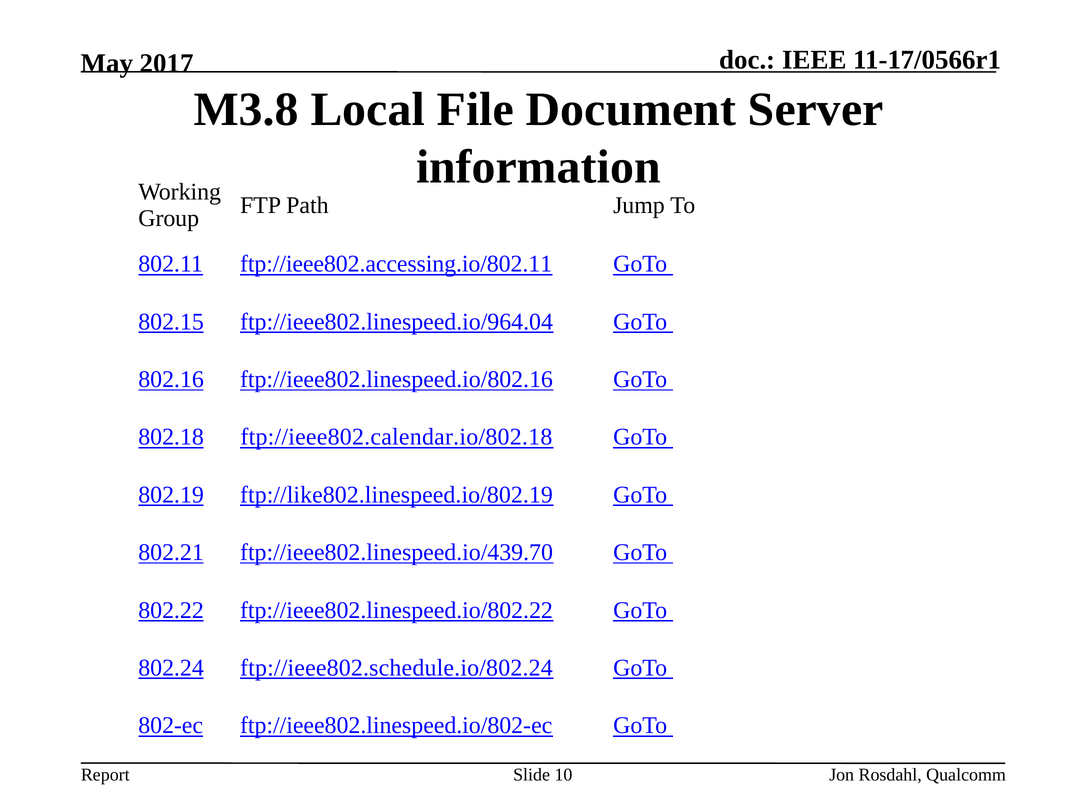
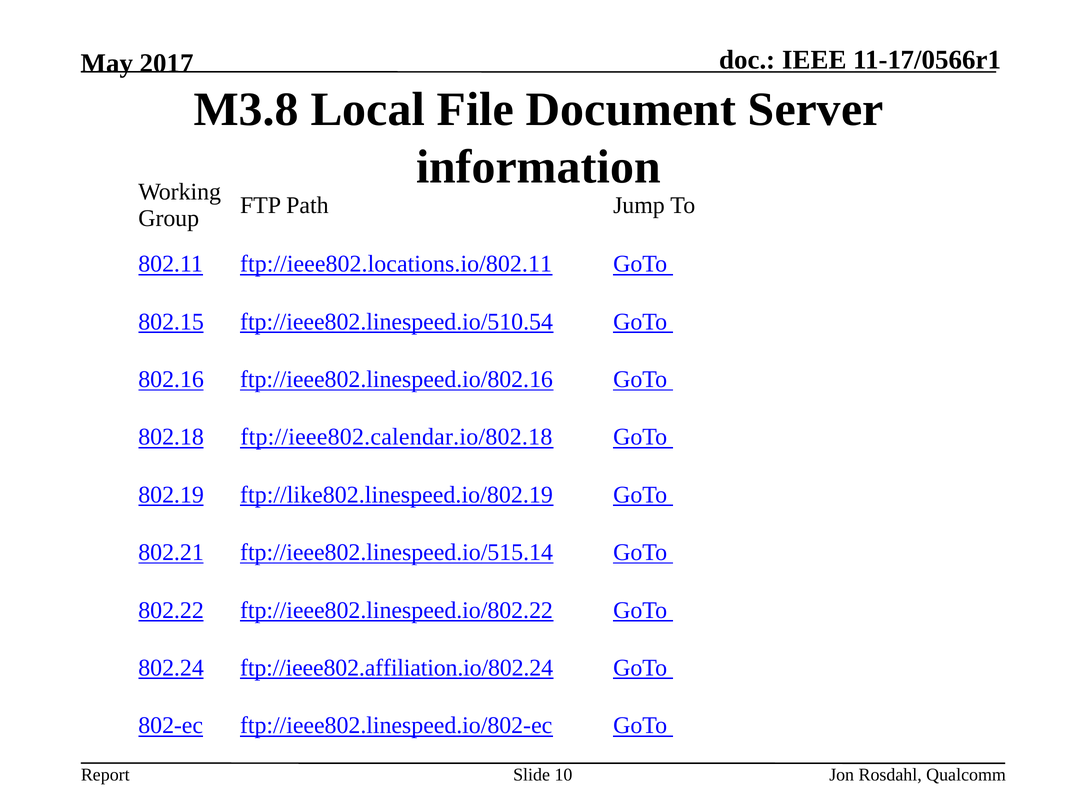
ftp://ieee802.accessing.io/802.11: ftp://ieee802.accessing.io/802.11 -> ftp://ieee802.locations.io/802.11 (396, 264)
ftp://ieee802.linespeed.io/964.04: ftp://ieee802.linespeed.io/964.04 -> ftp://ieee802.linespeed.io/510.54 (397, 322)
ftp://ieee802.linespeed.io/439.70: ftp://ieee802.linespeed.io/439.70 -> ftp://ieee802.linespeed.io/515.14 (397, 552)
ftp://ieee802.schedule.io/802.24: ftp://ieee802.schedule.io/802.24 -> ftp://ieee802.affiliation.io/802.24 (397, 668)
